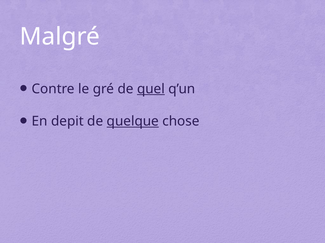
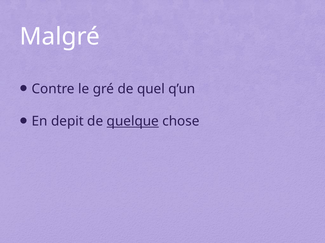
quel underline: present -> none (151, 89)
